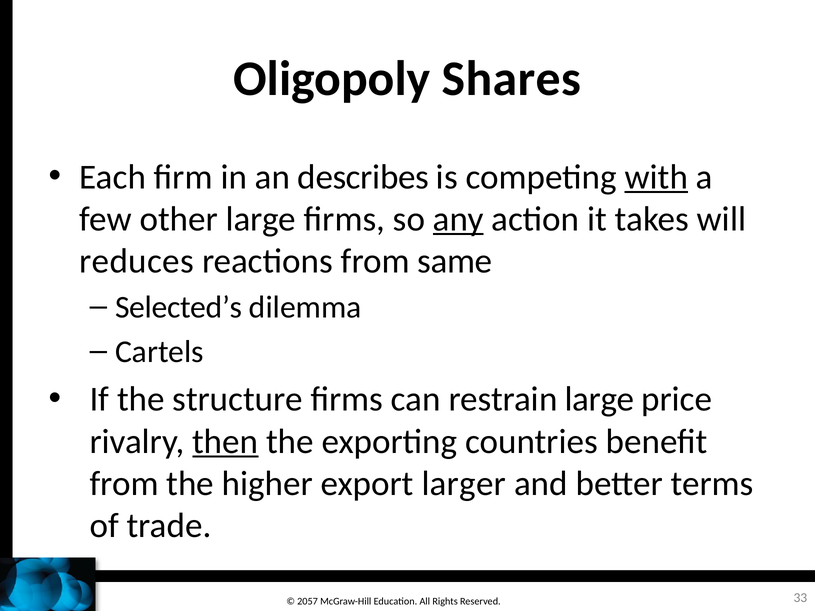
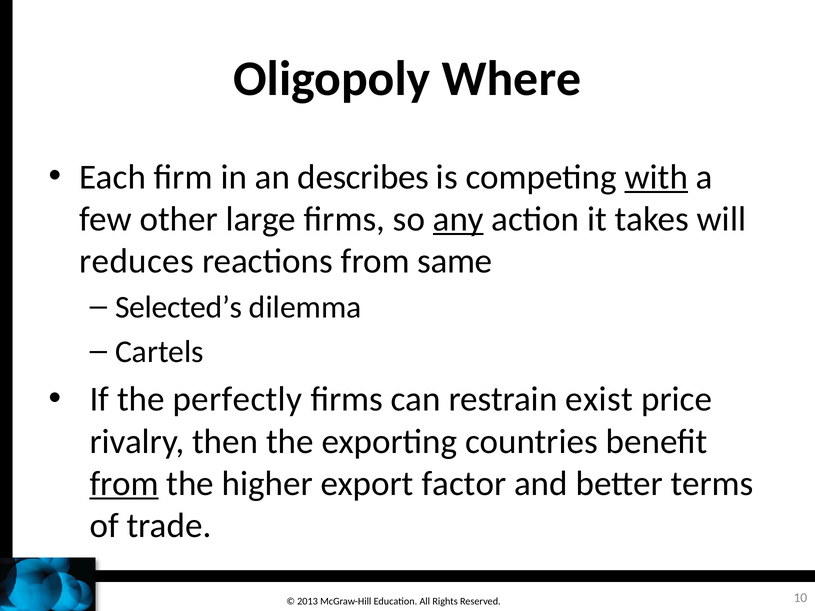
Shares: Shares -> Where (511, 79)
structure: structure -> perfectly (237, 399)
restrain large: large -> exist (599, 399)
then underline: present -> none (225, 442)
from underline: none -> present (124, 484)
larger: larger -> factor (464, 484)
2057: 2057 -> 2013 (308, 602)
33: 33 -> 10 (800, 598)
